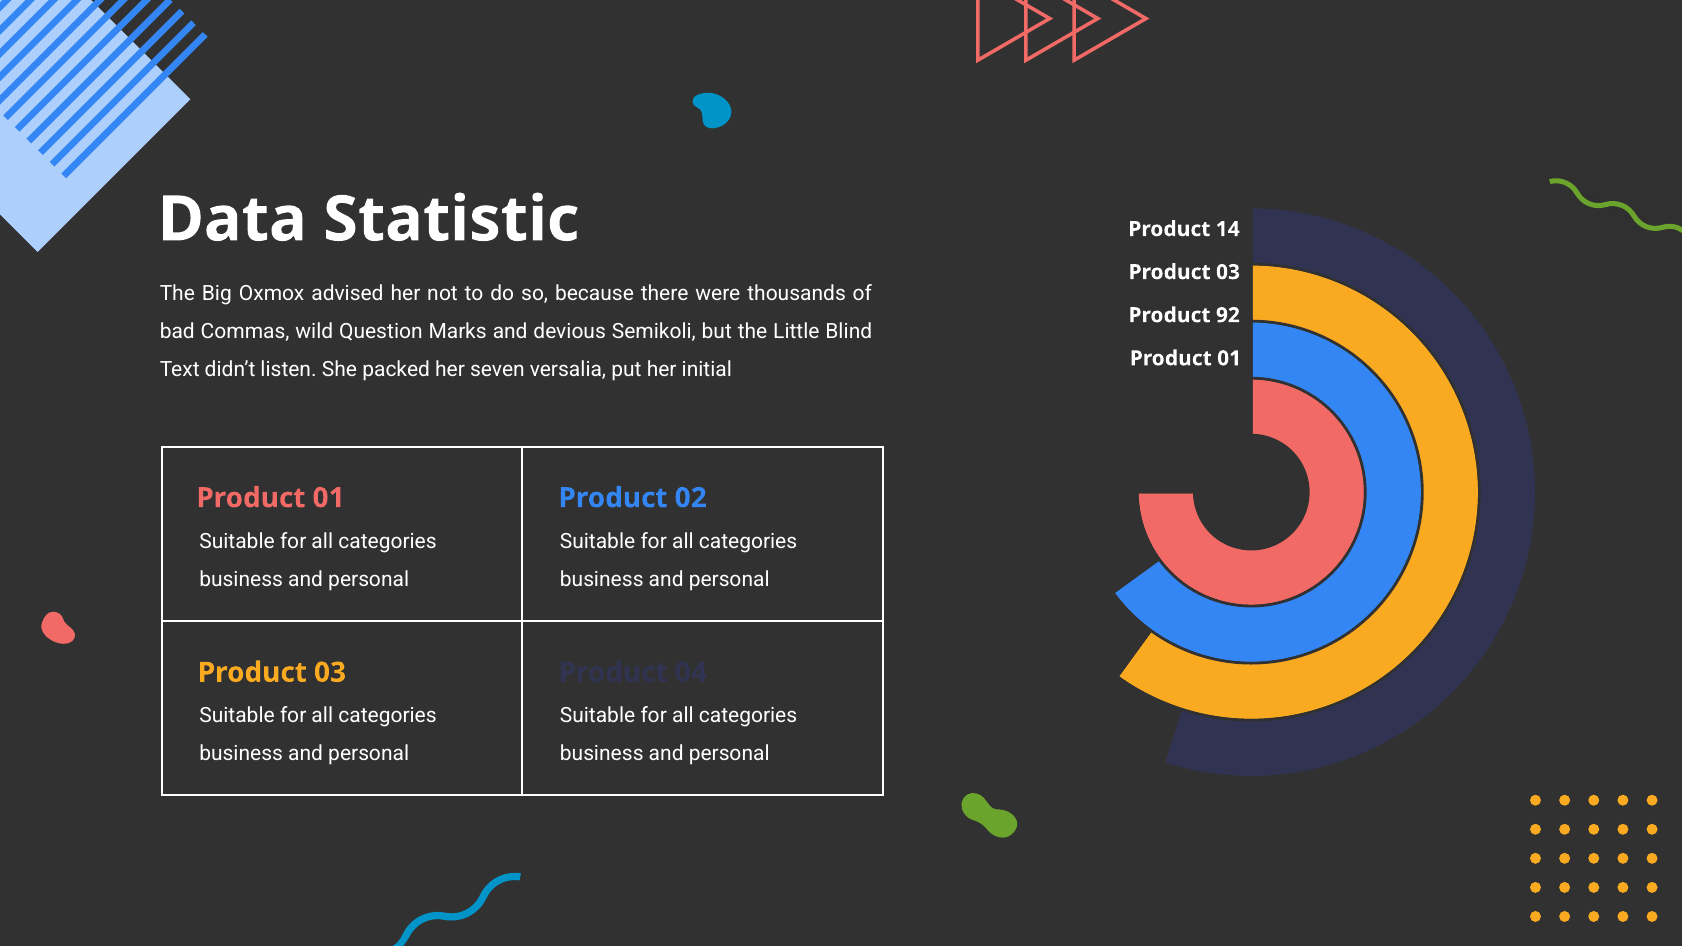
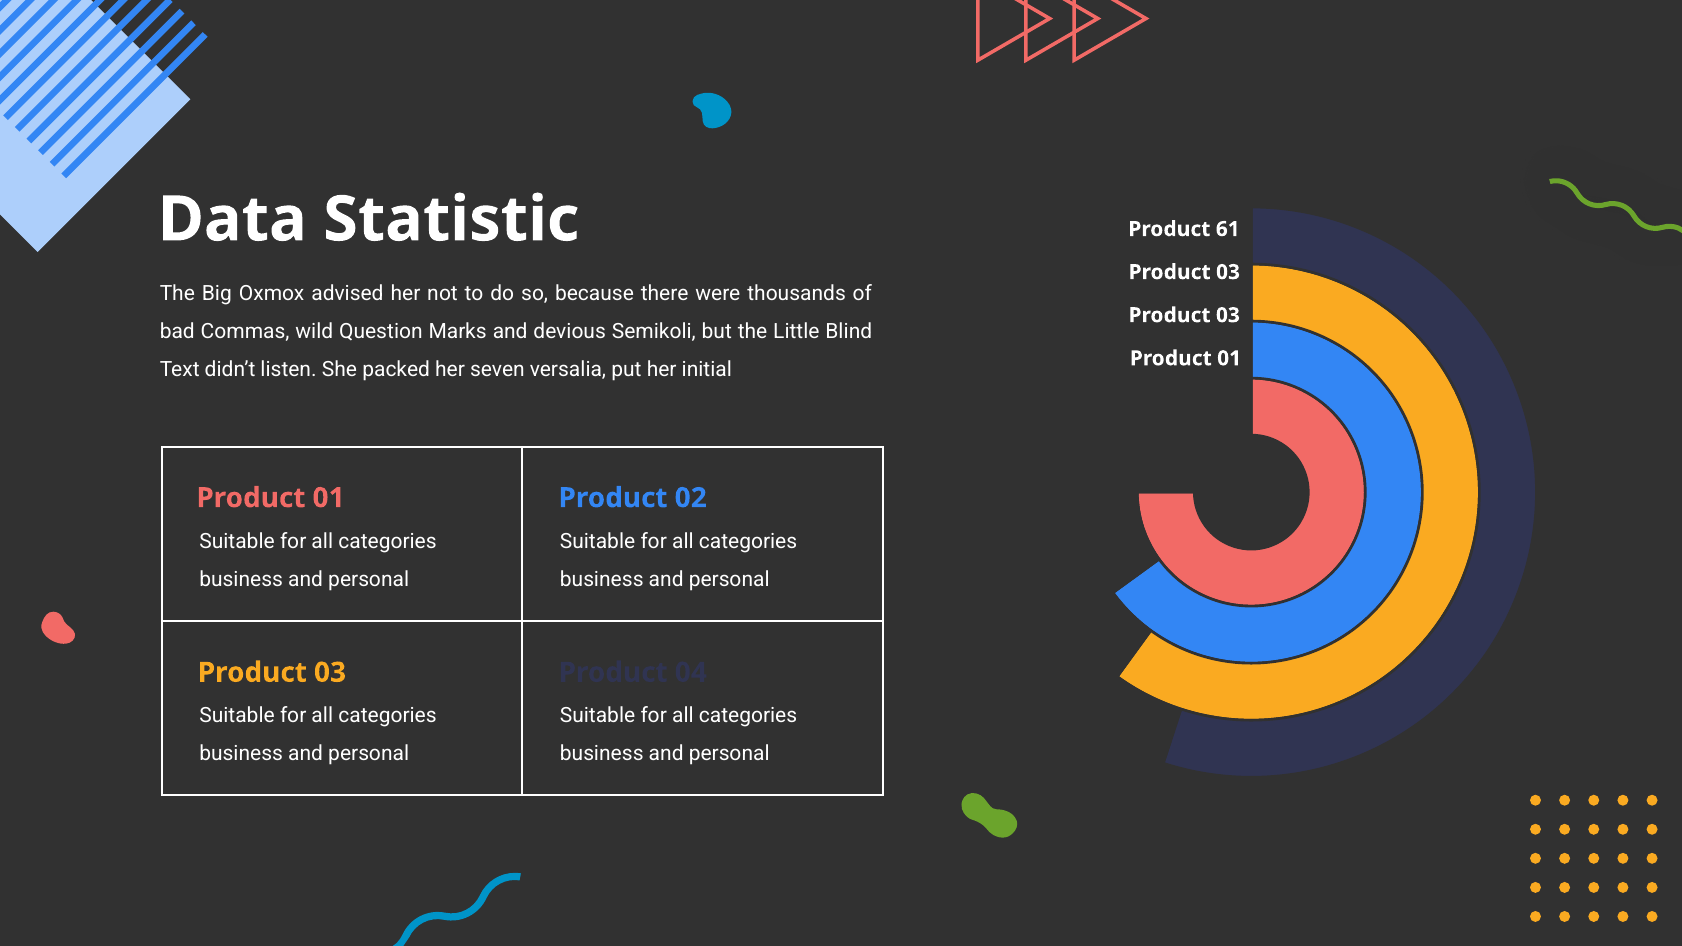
14: 14 -> 61 (1228, 229)
92: 92 -> 03 (1228, 315)
